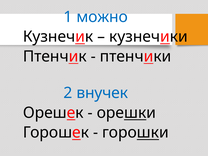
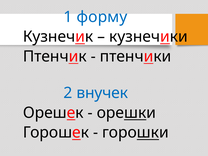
можно: можно -> форму (102, 17)
